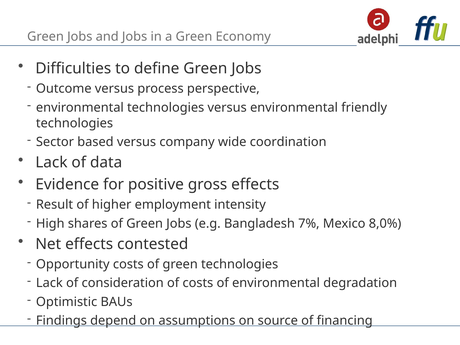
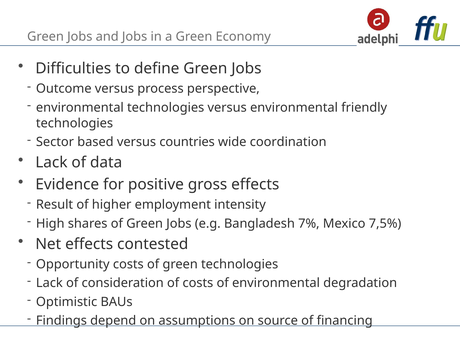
company: company -> countries (187, 142)
8,0%: 8,0% -> 7,5% (385, 223)
